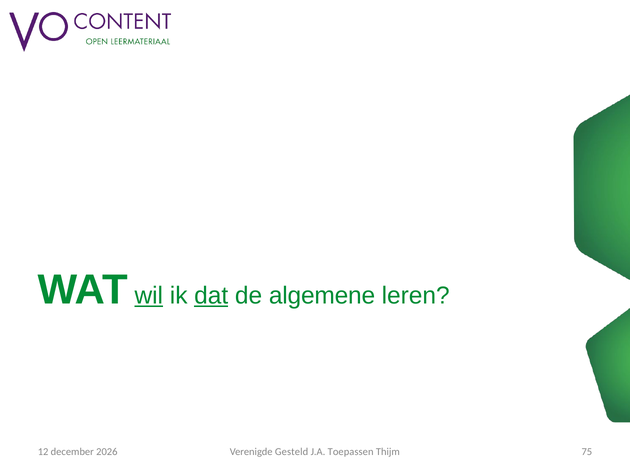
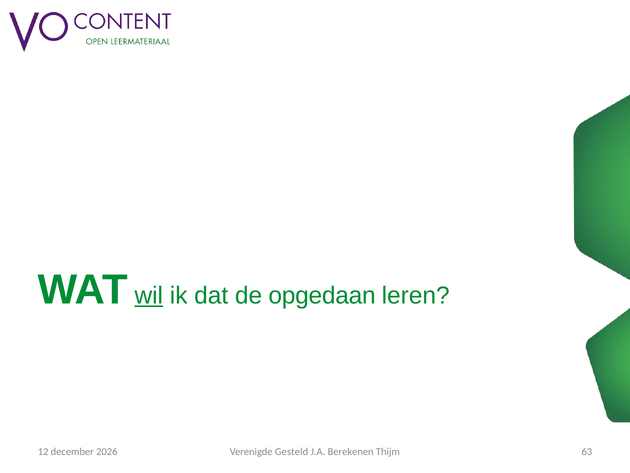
dat underline: present -> none (211, 295)
algemene: algemene -> opgedaan (322, 295)
Toepassen: Toepassen -> Berekenen (351, 451)
75: 75 -> 63 (587, 451)
